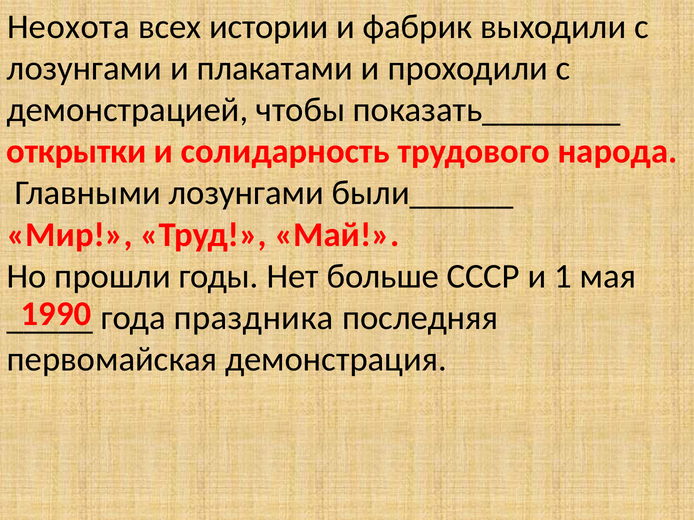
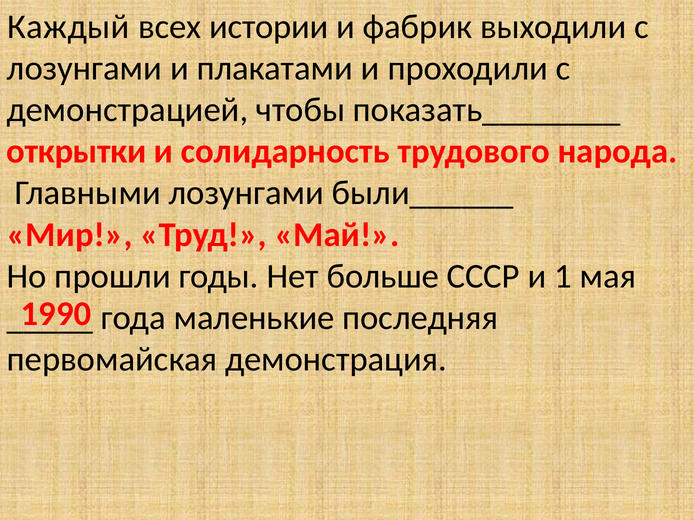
Неохота: Неохота -> Каждый (68, 27)
праздника: праздника -> маленькие (254, 318)
